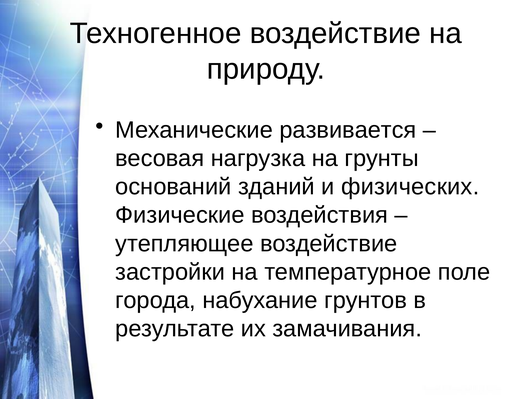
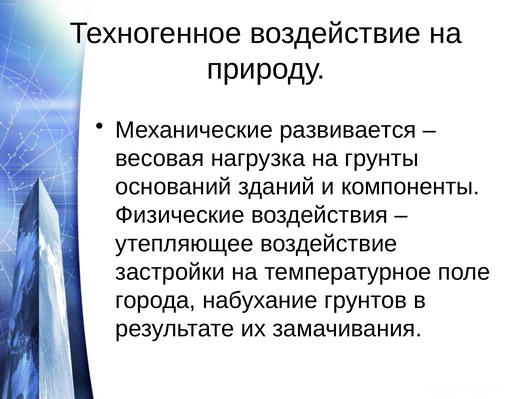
физических: физических -> компоненты (410, 187)
